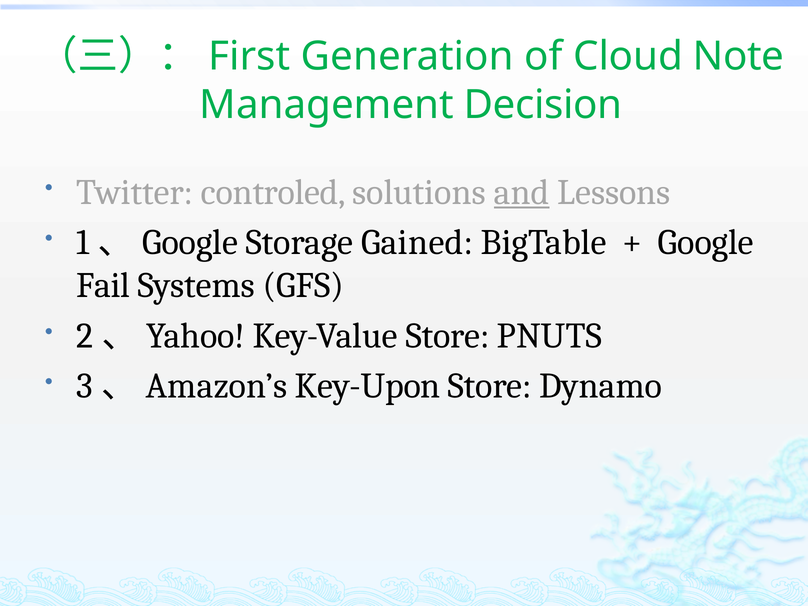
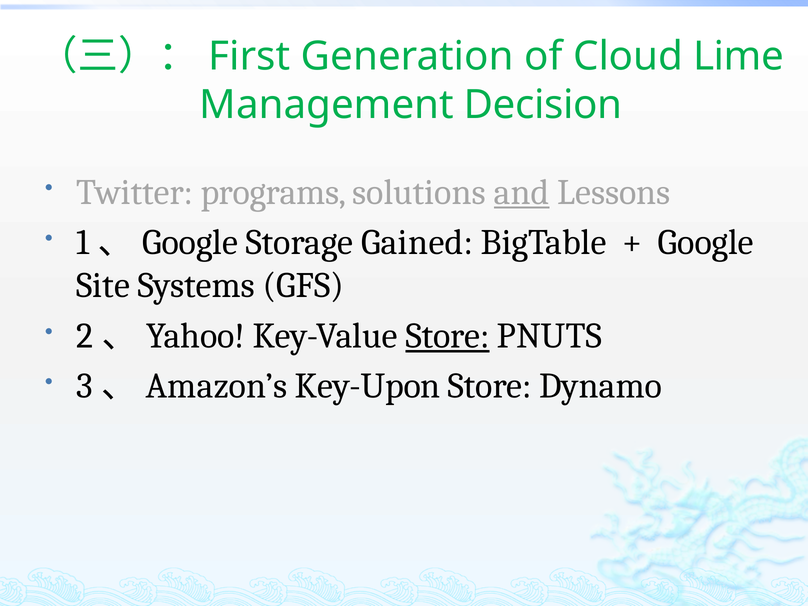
Note: Note -> Lime (739, 56)
controled: controled -> programs (273, 192)
Fail: Fail -> Site (103, 286)
Store underline: none -> present (448, 336)
